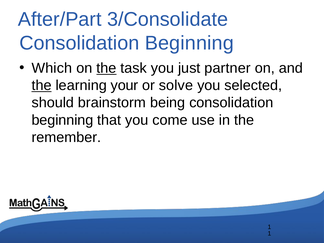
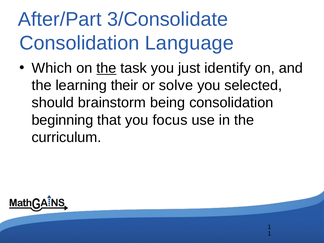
Beginning: Beginning -> Language (189, 43)
partner: partner -> identify (228, 68)
the underline: present -> none (42, 85)
your: your -> their (124, 85)
come: come -> focus (170, 120)
remember: remember -> curriculum (66, 137)
